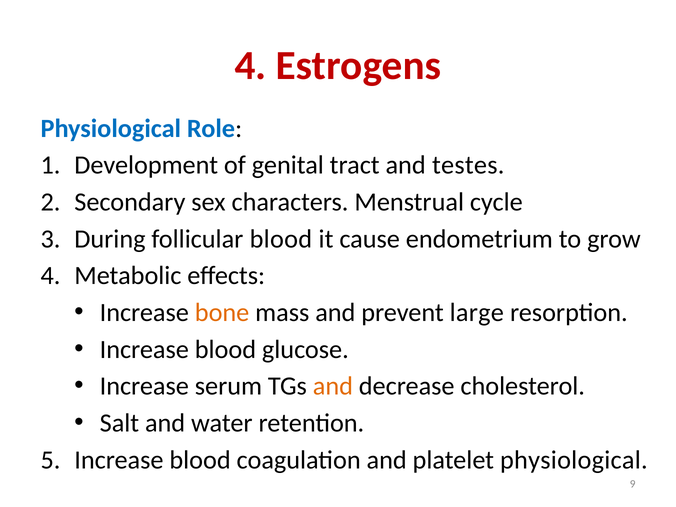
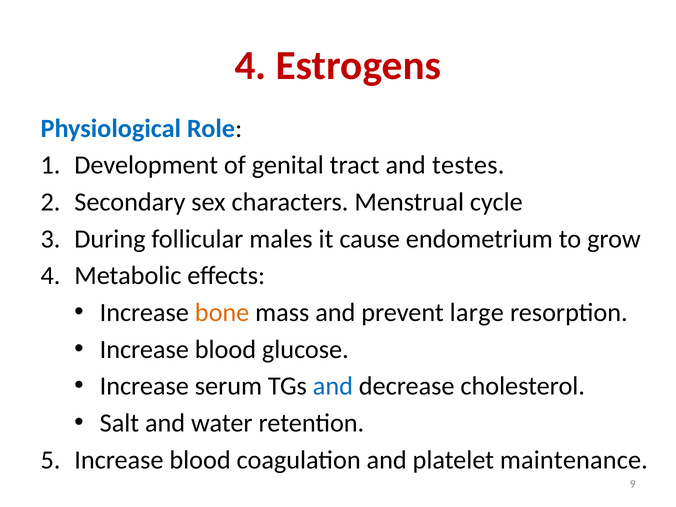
follicular blood: blood -> males (281, 239)
and colour: orange -> blue (333, 386)
platelet physiological: physiological -> maintenance (574, 460)
